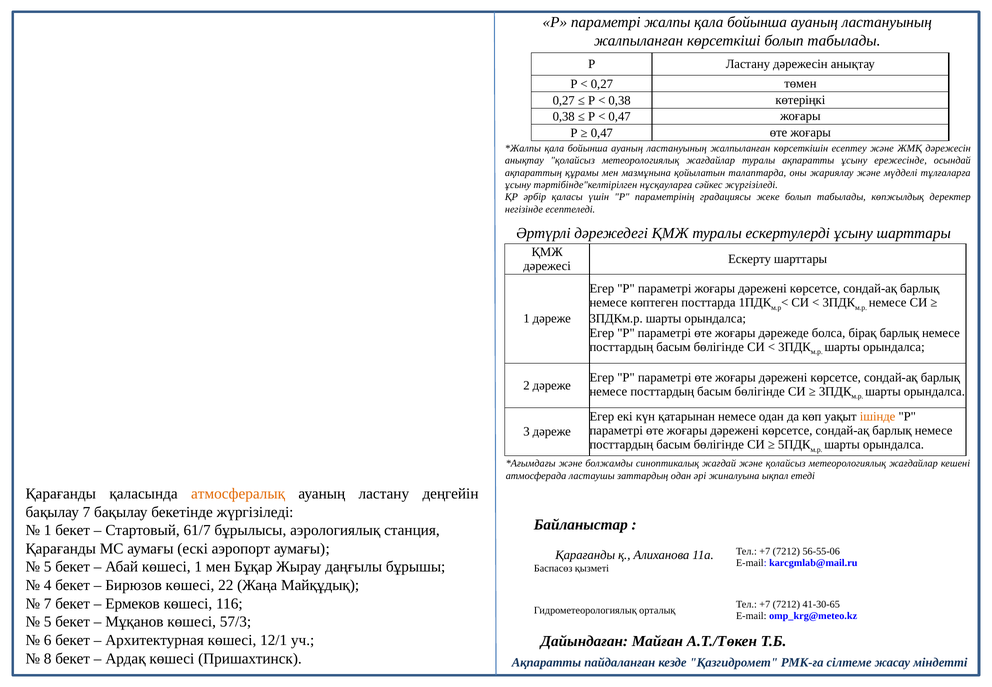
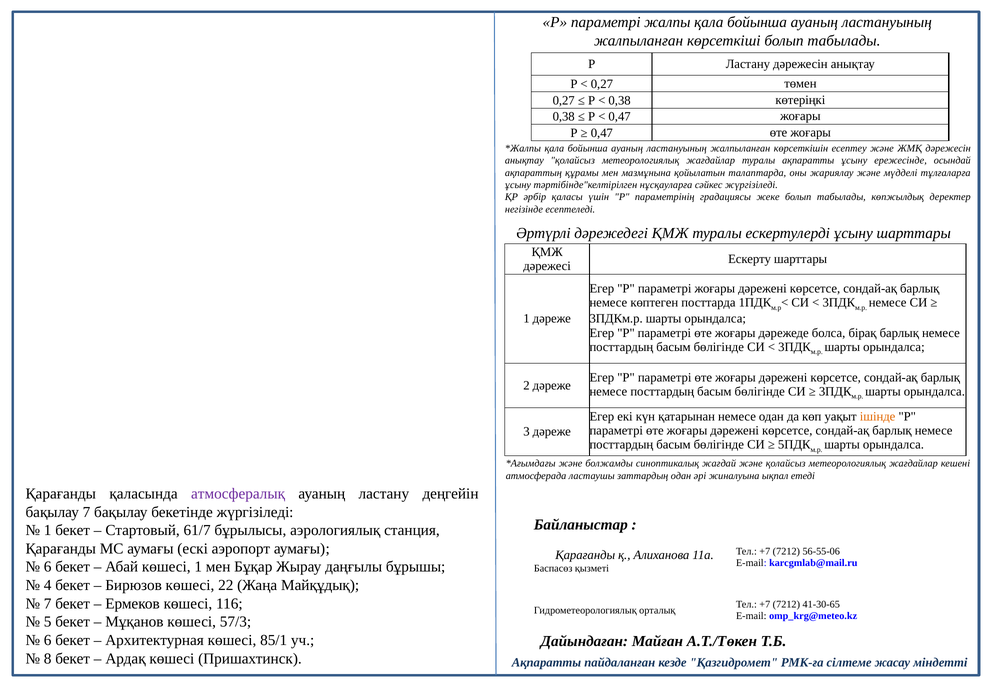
атмосфералық colour: orange -> purple (238, 494)
5: 5 -> 6 (48, 567)
12/1: 12/1 -> 85/1 (274, 640)
